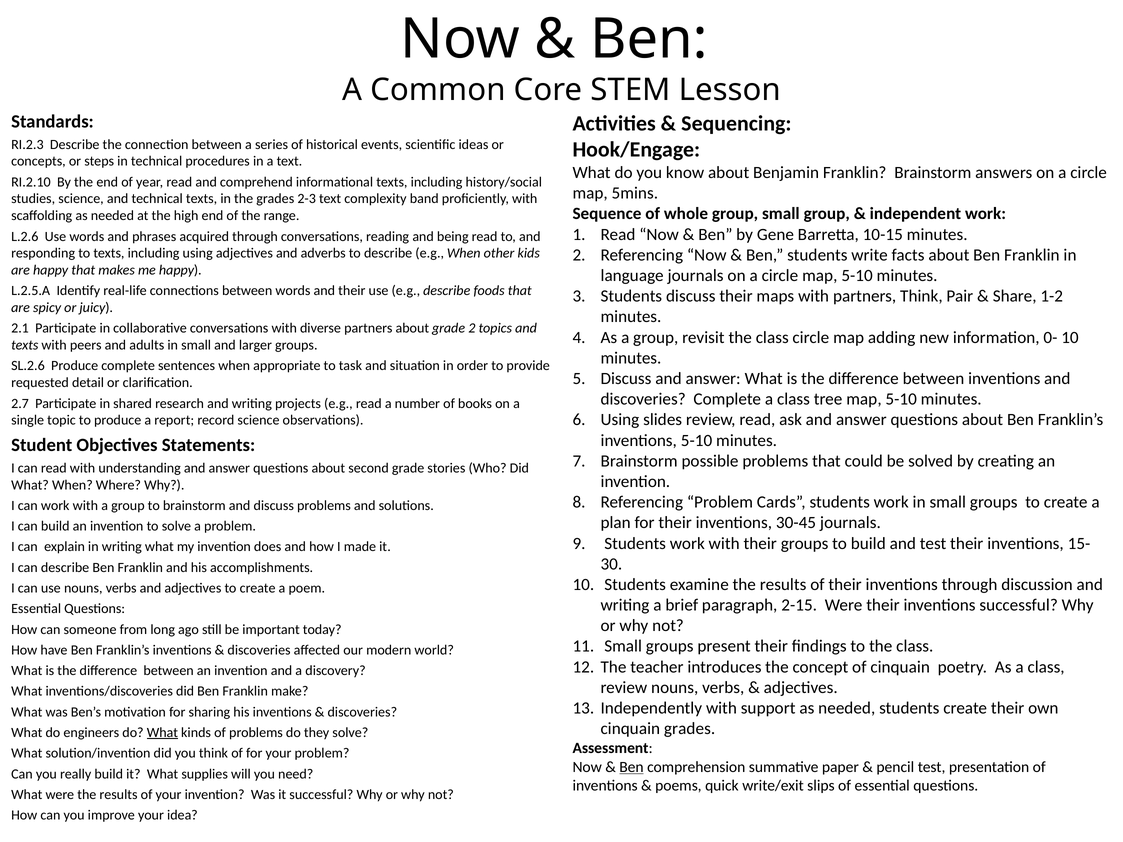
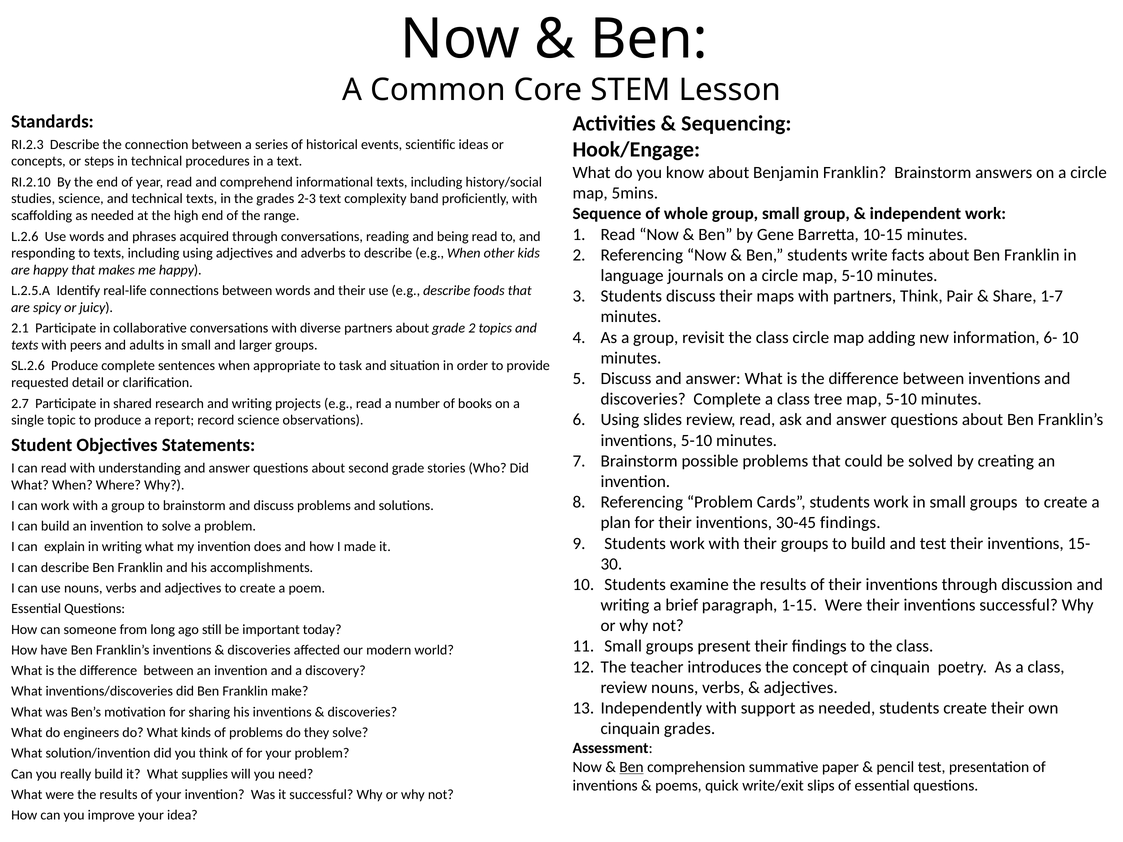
1-2: 1-2 -> 1-7 (1052, 296)
0-: 0- -> 6- (1050, 337)
30-45 journals: journals -> findings (850, 523)
2-15: 2-15 -> 1-15 (799, 605)
What underline: present -> none (162, 733)
